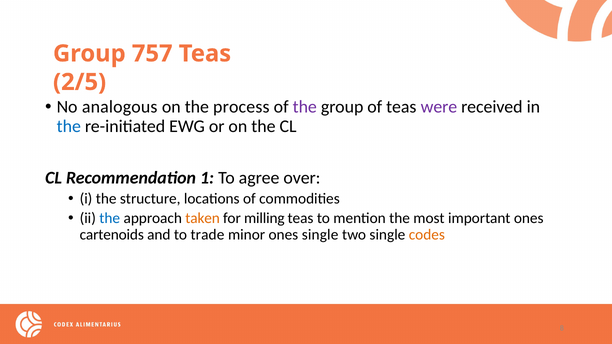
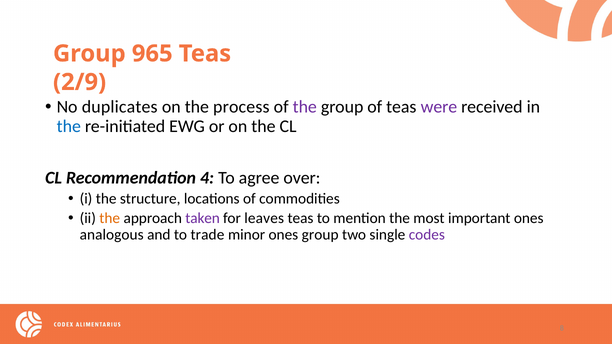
757: 757 -> 965 (152, 54)
2/5: 2/5 -> 2/9 (80, 82)
analogous: analogous -> duplicates (120, 107)
1: 1 -> 4 (207, 178)
the colour: blue -> orange (110, 219)
taken colour: orange -> purple (203, 219)
milling: milling -> leaves (264, 219)
cartenoids: cartenoids -> analogous (112, 235)
ones single: single -> group (320, 235)
codes colour: orange -> purple (427, 235)
